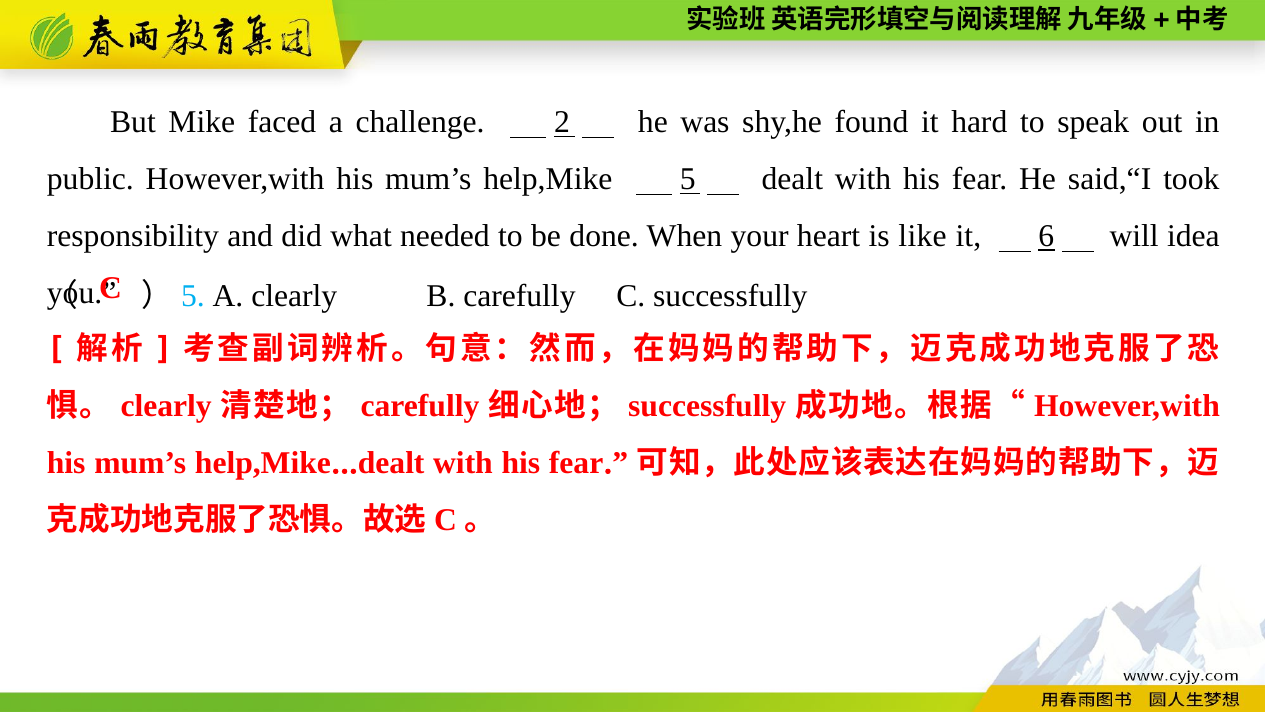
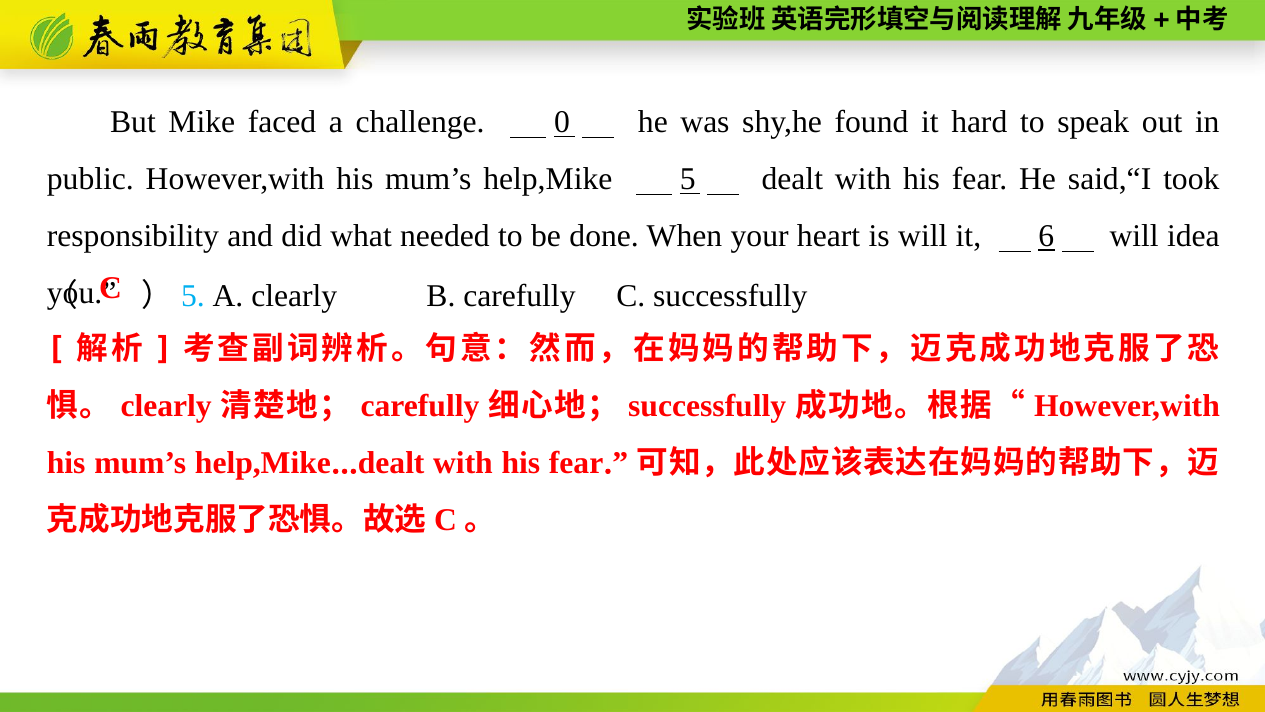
2: 2 -> 0 (562, 122)
is like: like -> will (923, 236)
